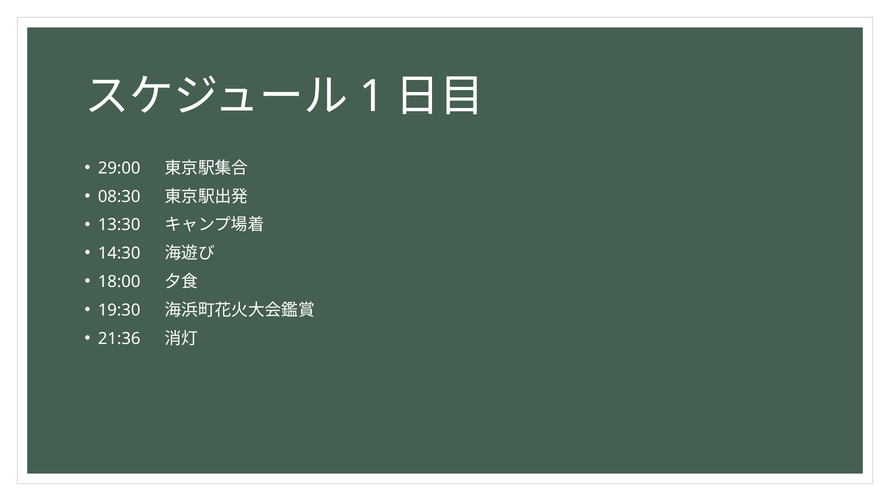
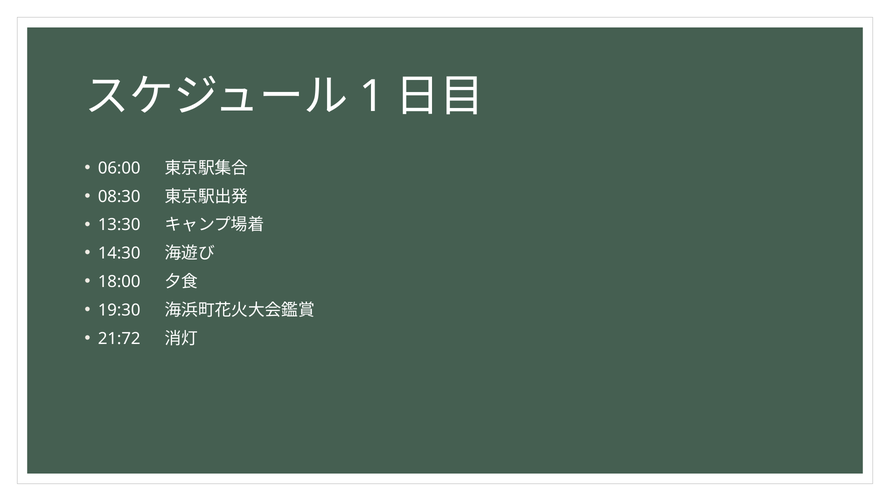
29:00: 29:00 -> 06:00 (119, 168)
21:36: 21:36 -> 21:72 (119, 338)
